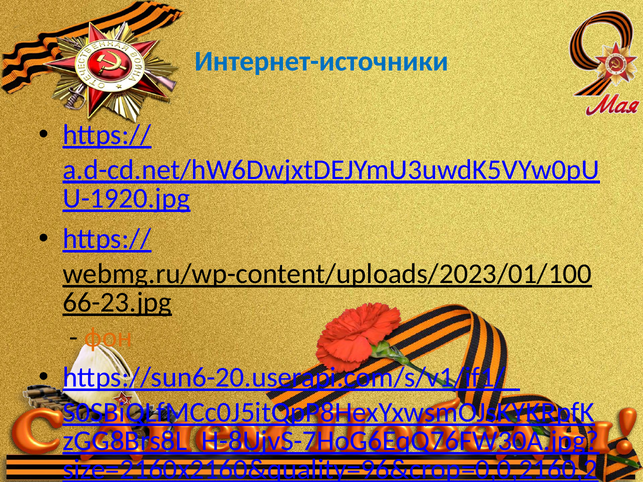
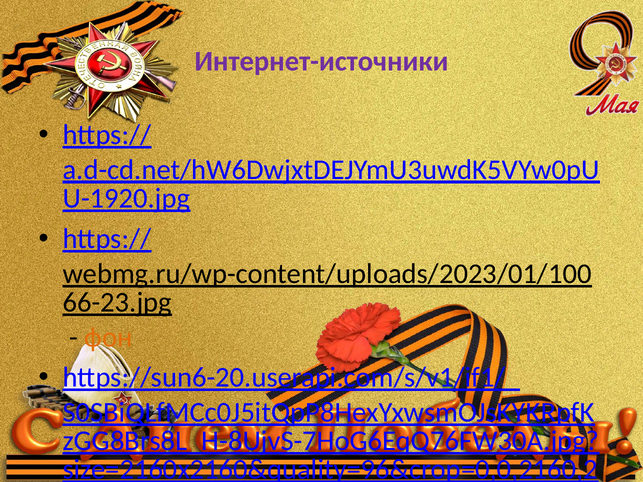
Интернет-источники colour: blue -> purple (321, 62)
